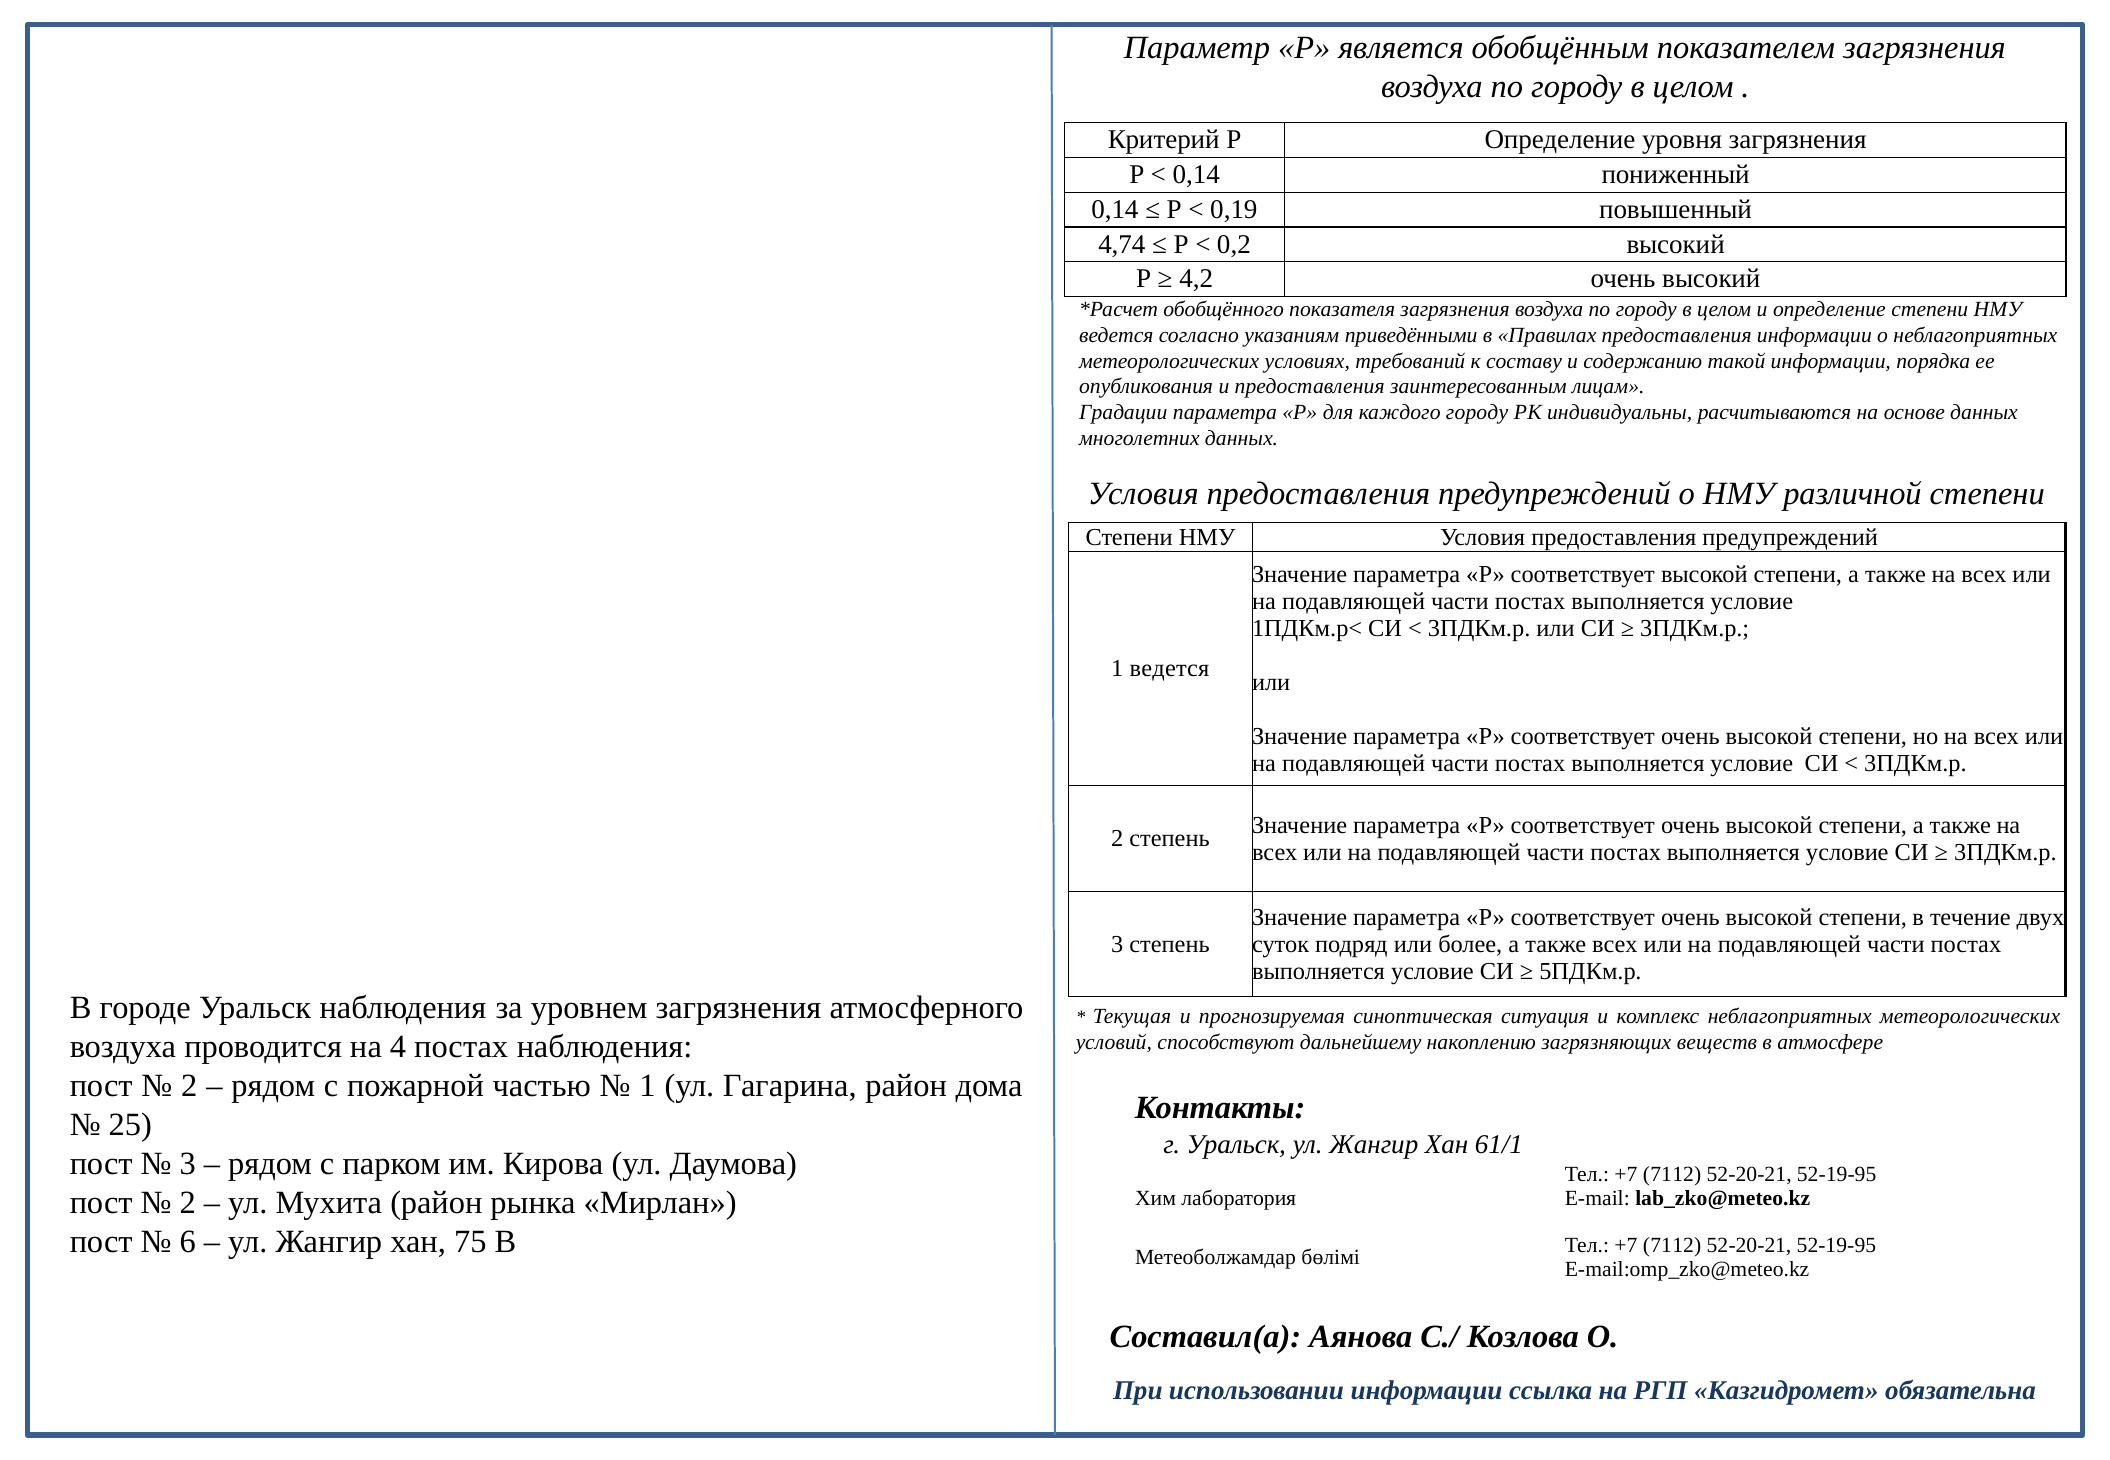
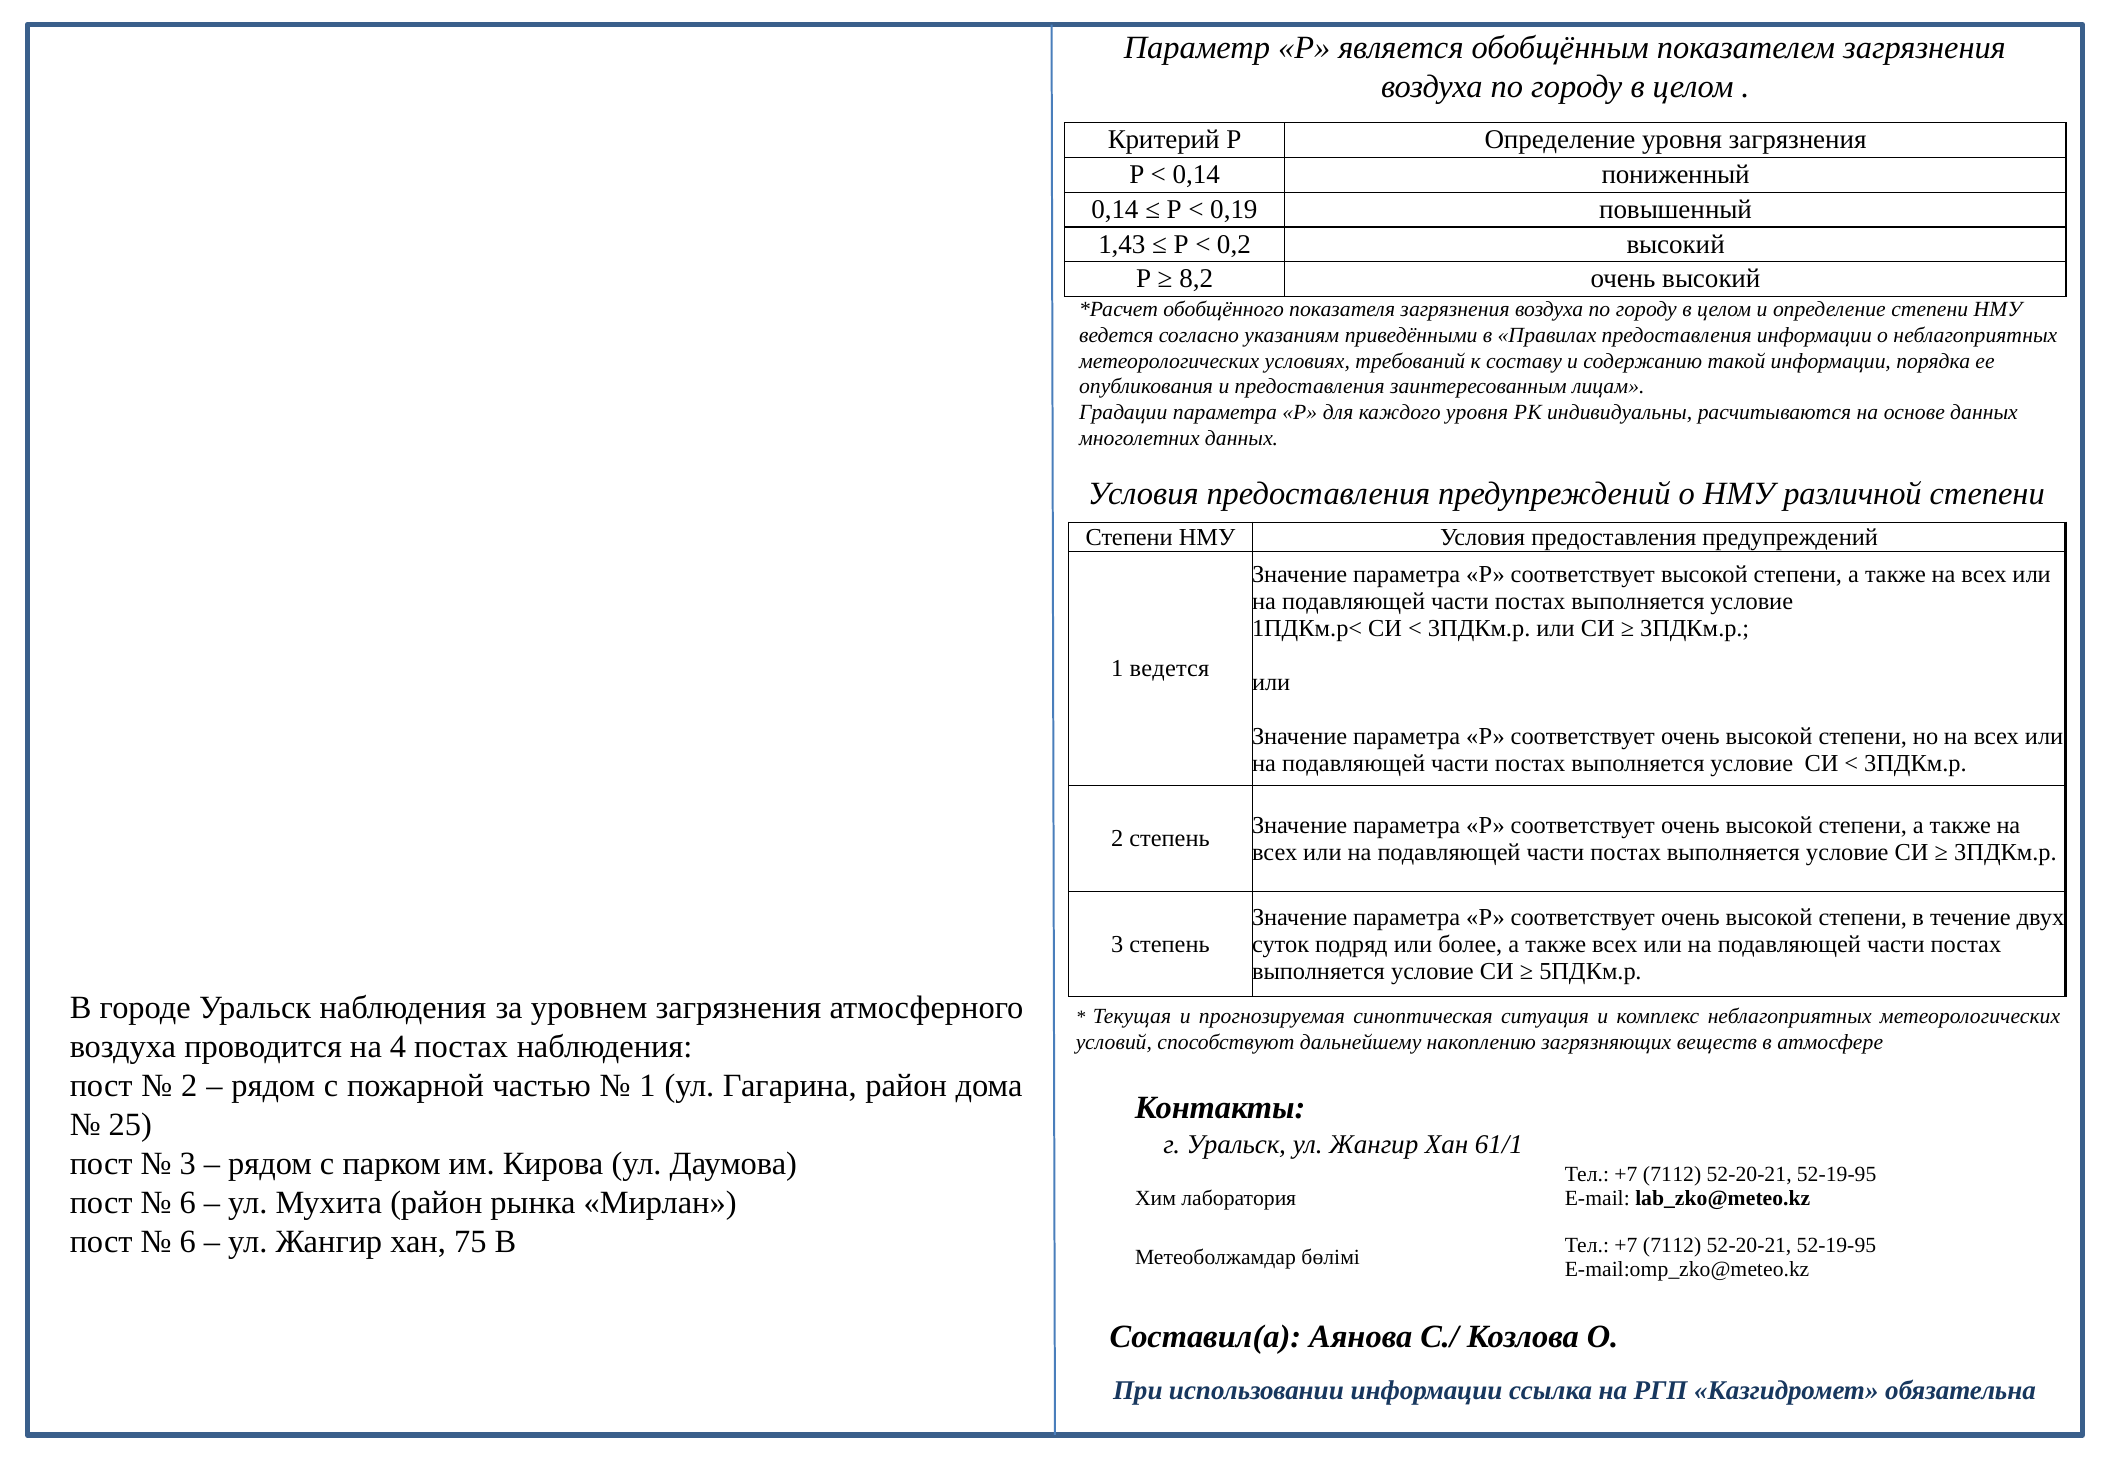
4,74: 4,74 -> 1,43 (1122, 244)
4,2: 4,2 -> 8,2 (1196, 279)
каждого городу: городу -> уровня (1477, 413)
2: 2 -> 6 (188, 1203)
